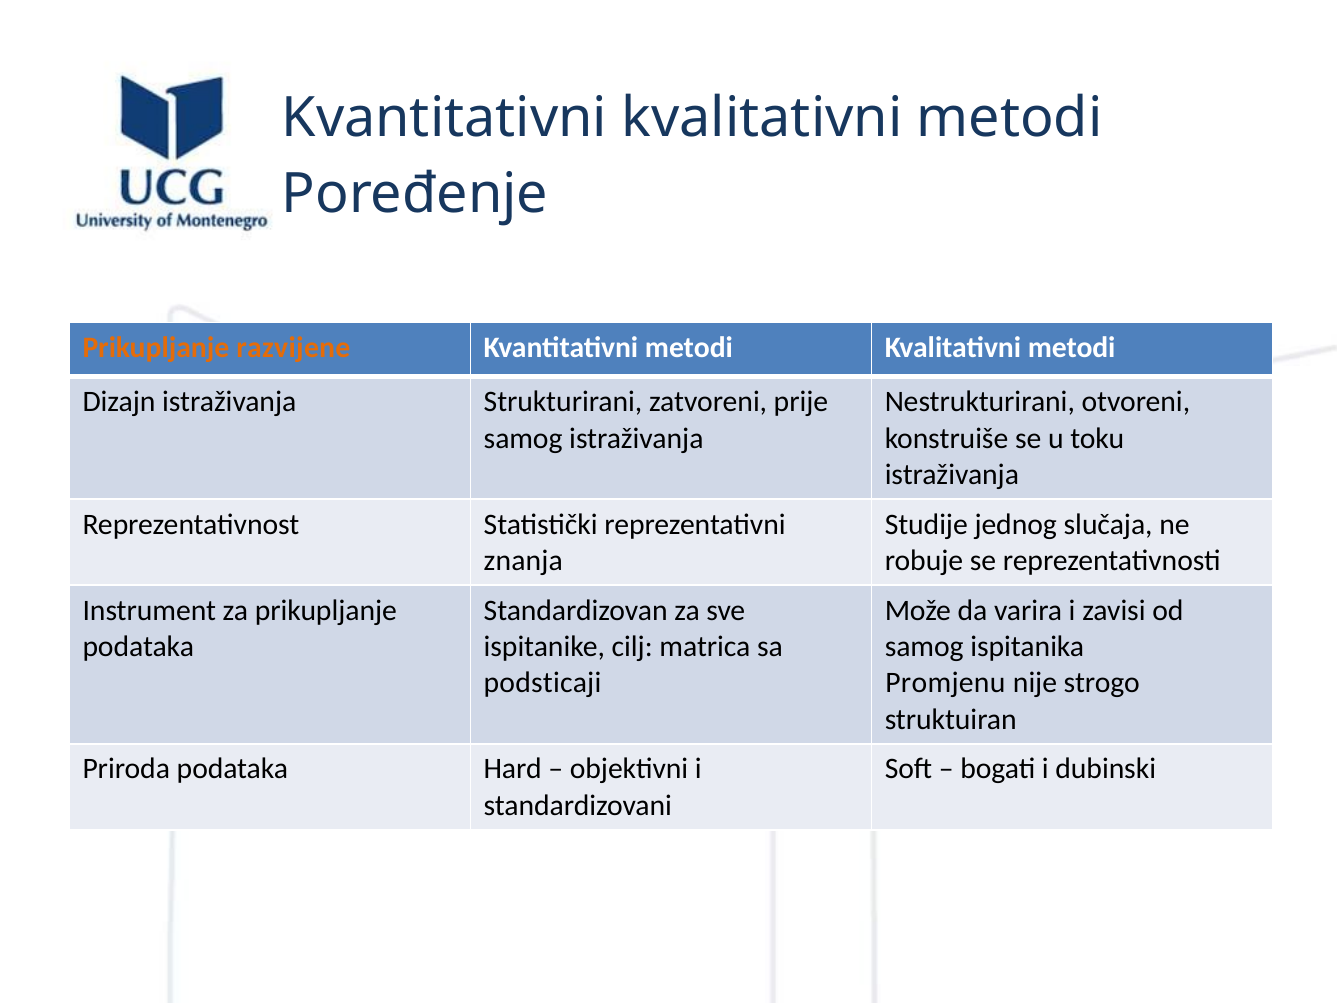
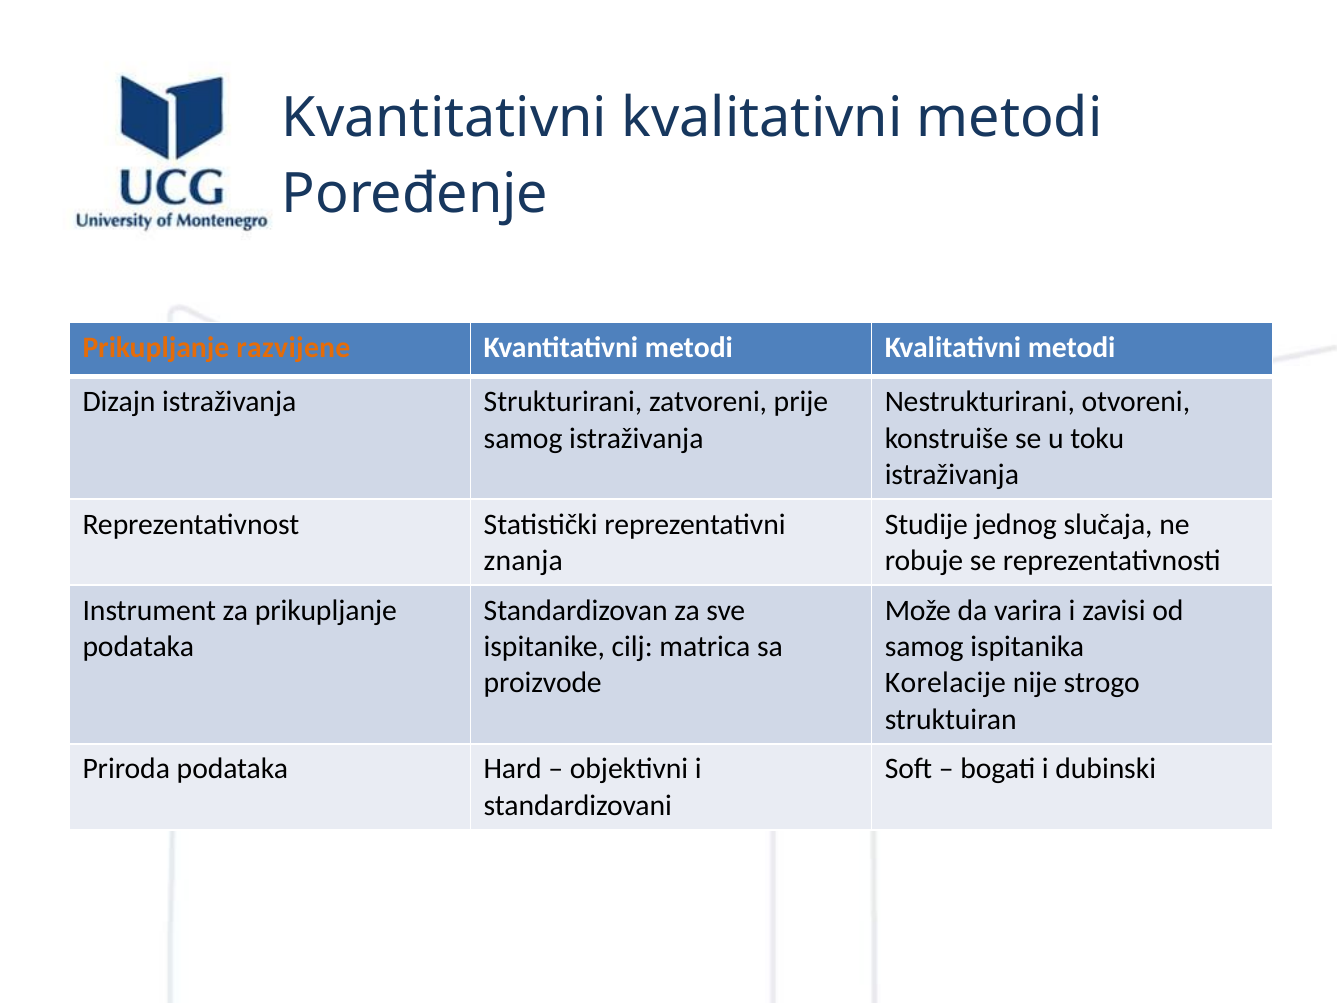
podsticaji: podsticaji -> proizvode (543, 683)
Promjenu: Promjenu -> Korelacije (945, 683)
